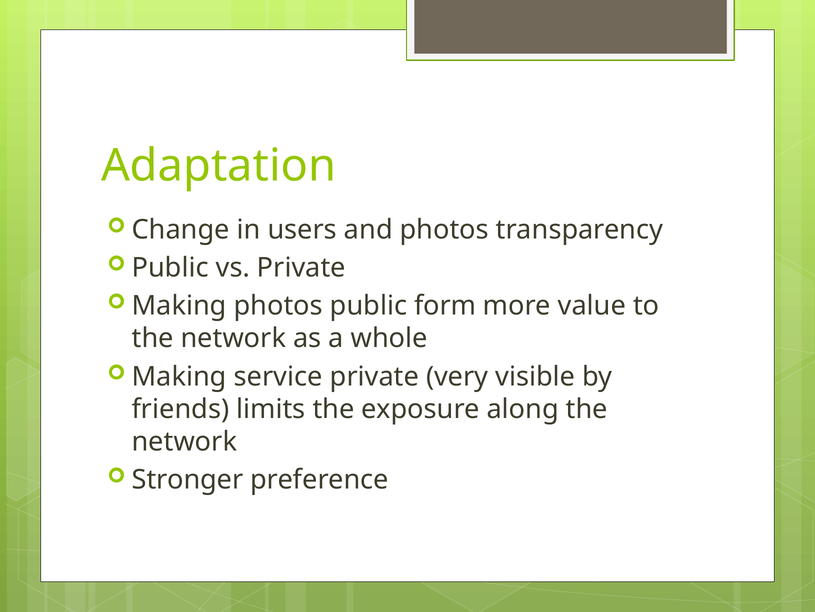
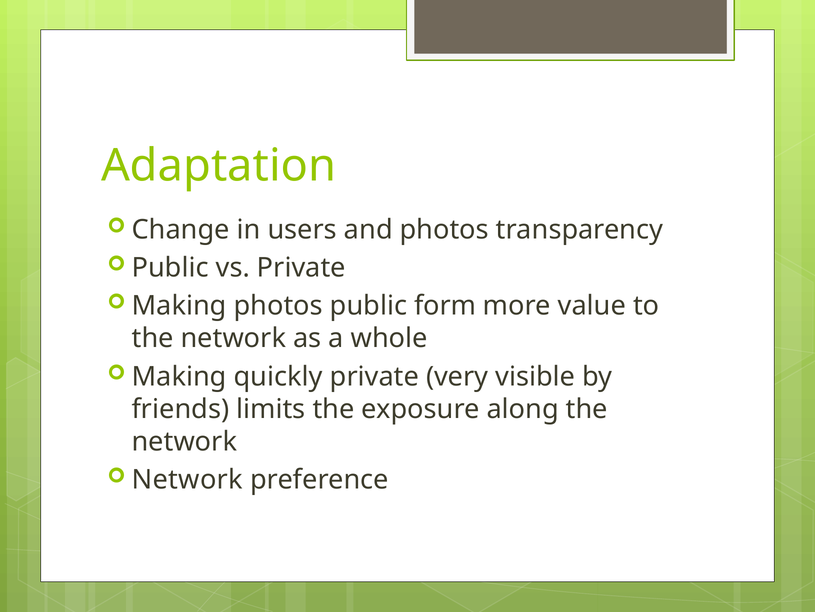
service: service -> quickly (278, 376)
Stronger: Stronger -> Network (187, 479)
